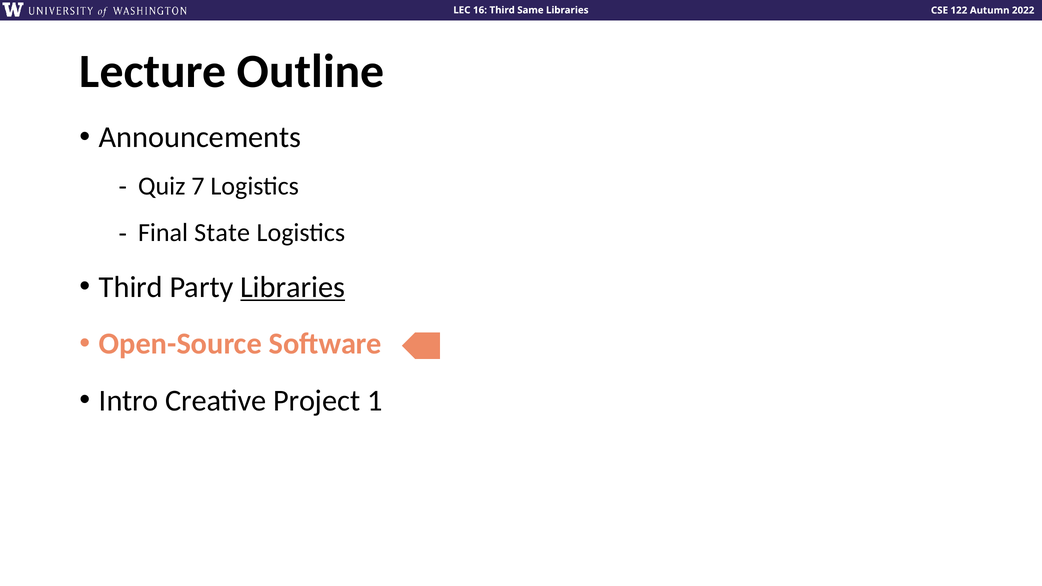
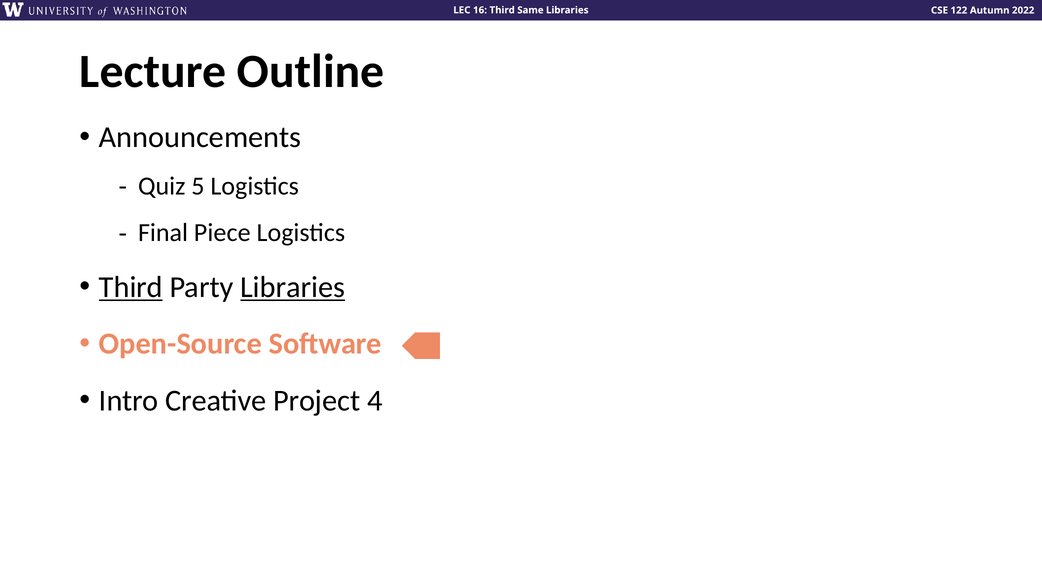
7: 7 -> 5 (198, 186)
State: State -> Piece (222, 233)
Third underline: none -> present (131, 287)
1: 1 -> 4 (375, 401)
